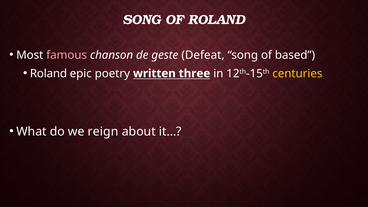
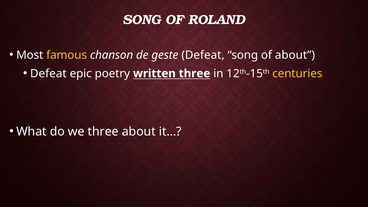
famous colour: pink -> yellow (67, 55)
of based: based -> about (295, 55)
Roland: Roland -> Defeat (48, 73)
we reign: reign -> three (103, 132)
